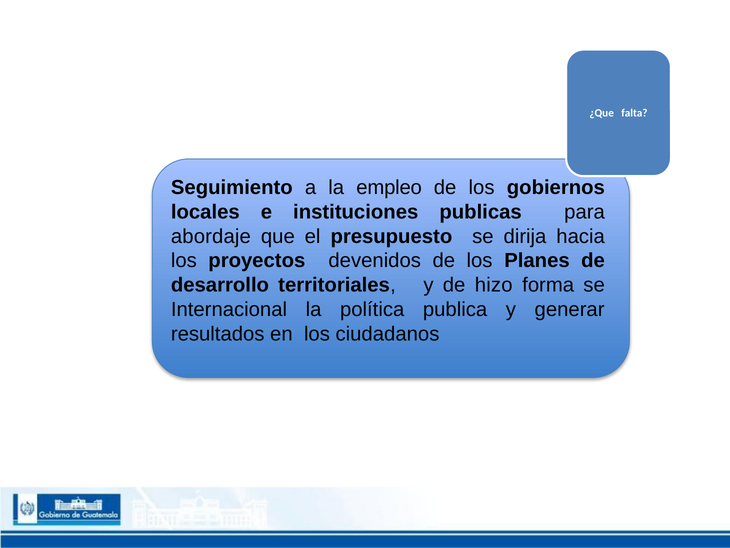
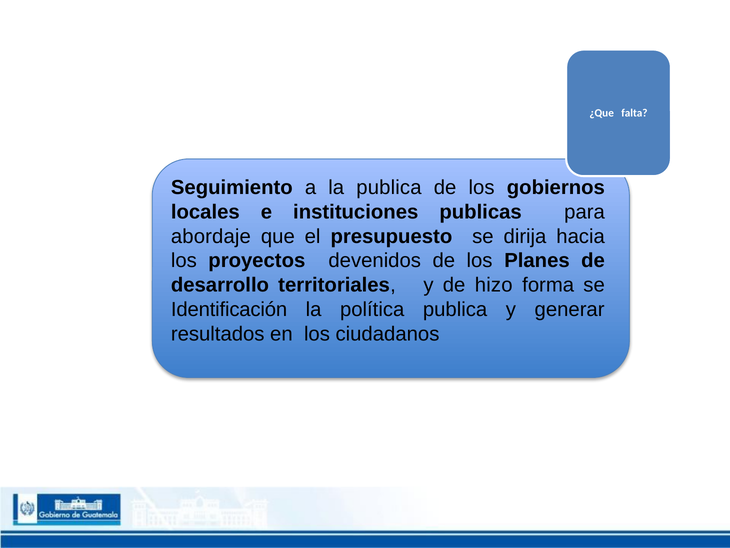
la empleo: empleo -> publica (389, 187)
Internacional: Internacional -> Identificación (229, 309)
